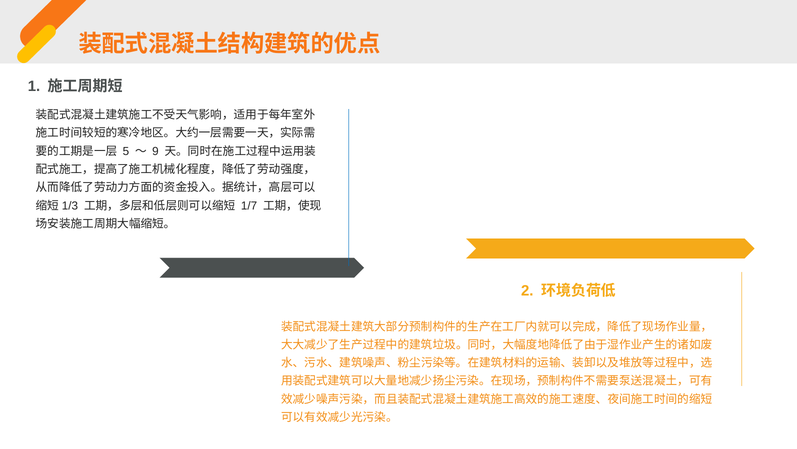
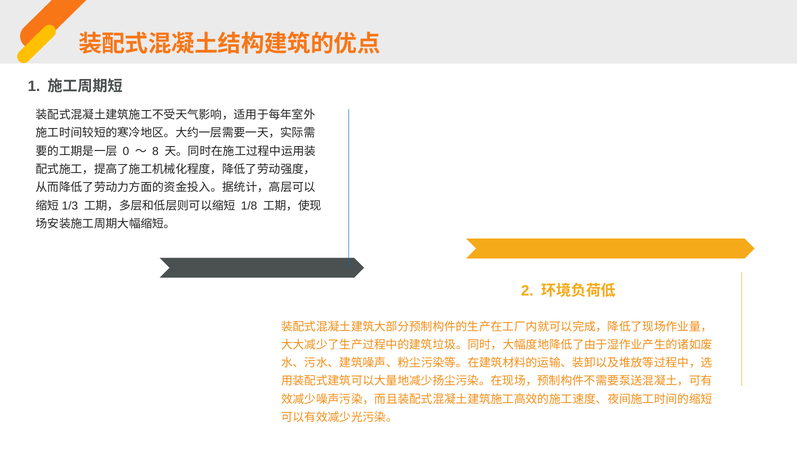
5: 5 -> 0 (126, 151)
9: 9 -> 8 (155, 151)
1/7: 1/7 -> 1/8 (249, 205)
